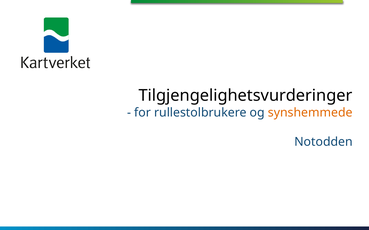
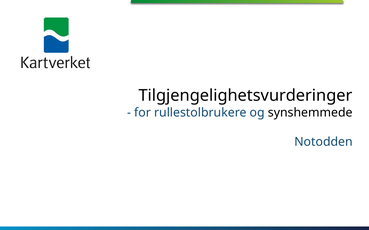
synshemmede colour: orange -> black (310, 113)
